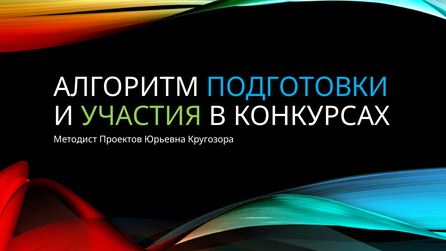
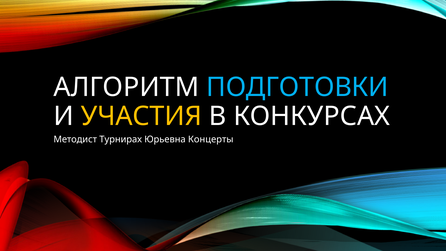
УЧАСТИЯ colour: light green -> yellow (141, 116)
Проектов: Проектов -> Турнирах (121, 140)
Кругозора: Кругозора -> Концерты (211, 140)
